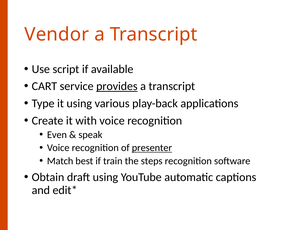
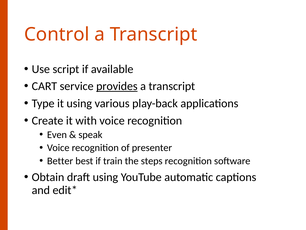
Vendor: Vendor -> Control (57, 34)
presenter underline: present -> none (152, 148)
Match: Match -> Better (60, 161)
